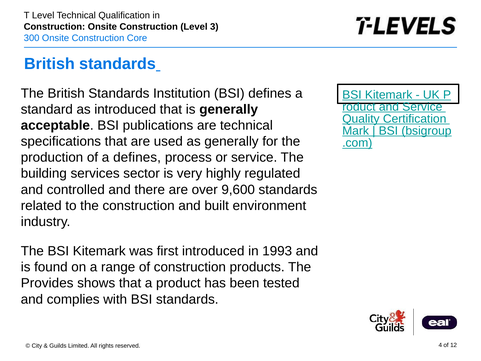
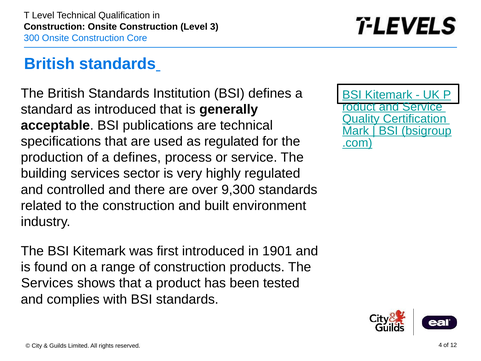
as generally: generally -> regulated (232, 141)
9,600: 9,600 -> 9,300 (238, 189)
1993: 1993 -> 1901 (277, 251)
Provides: Provides -> Services (47, 283)
